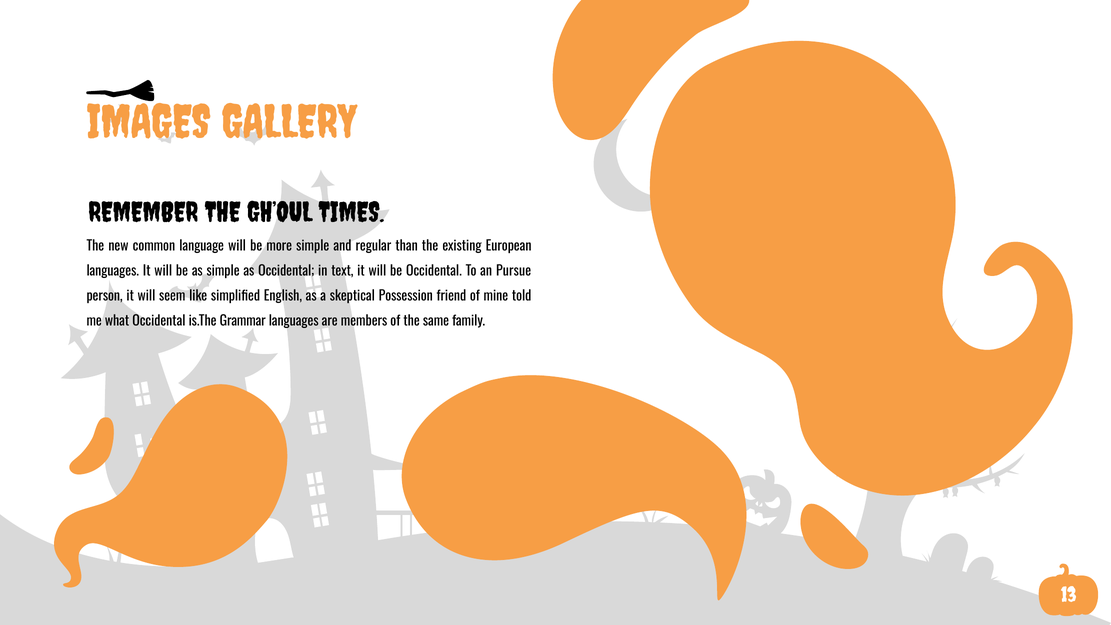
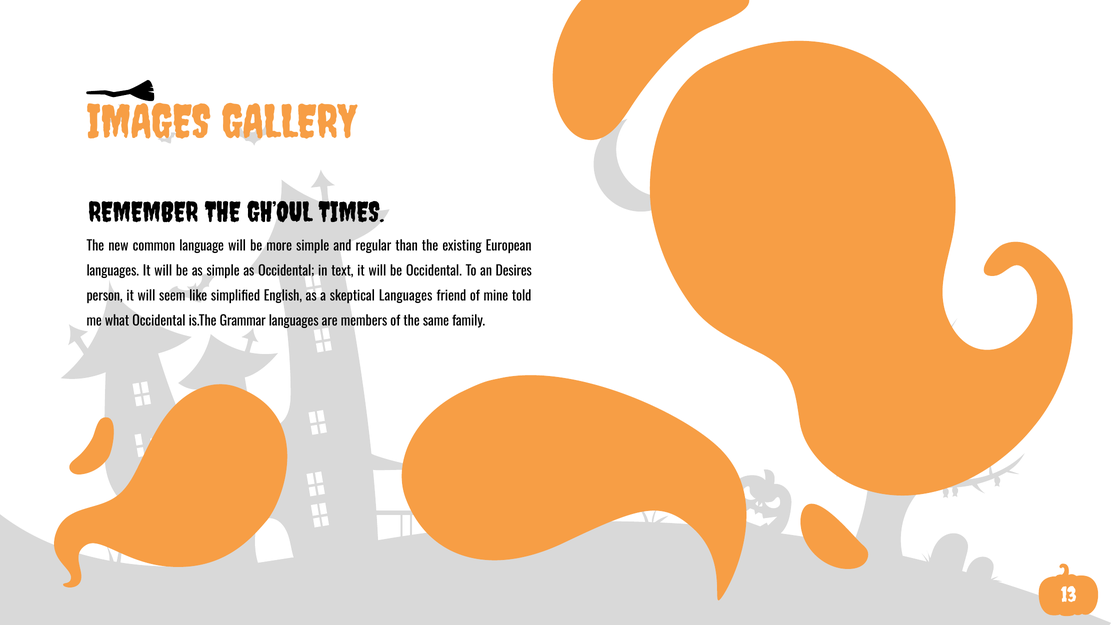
Pursue: Pursue -> Desires (514, 271)
skeptical Possession: Possession -> Languages (406, 296)
